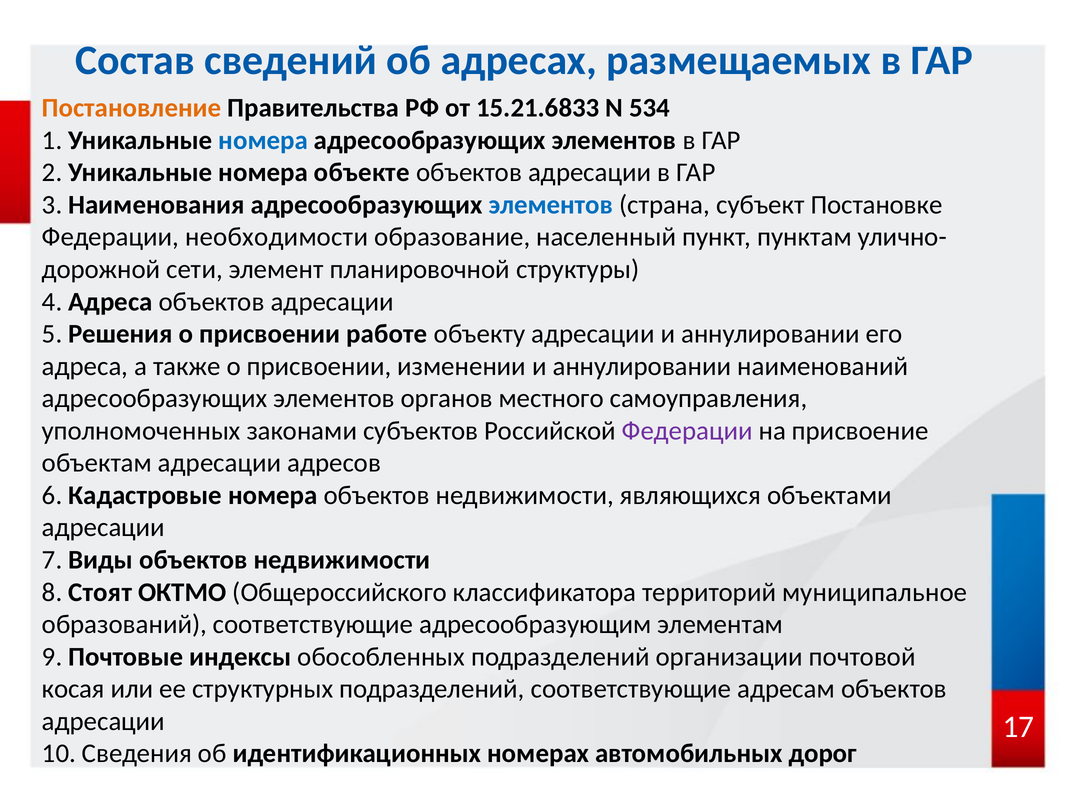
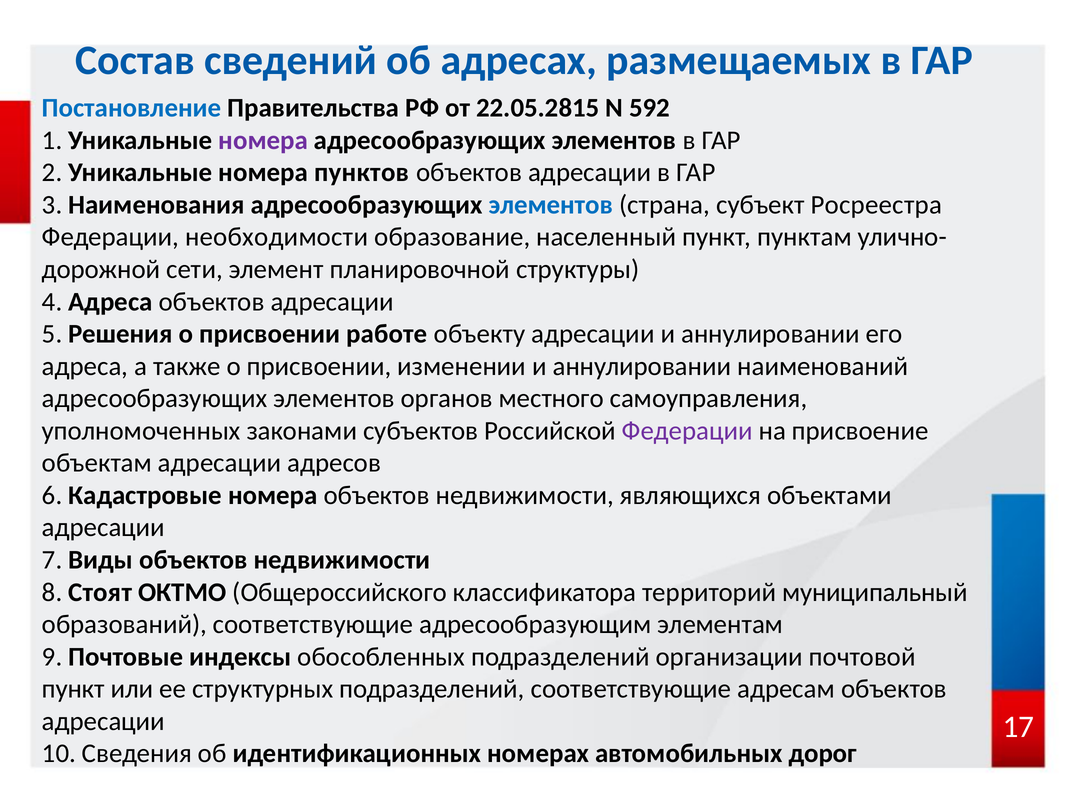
Постановление colour: orange -> blue (132, 108)
15.21.6833: 15.21.6833 -> 22.05.2815 (538, 108)
534: 534 -> 592 (650, 108)
номера colour: blue -> purple (263, 140)
объекте: объекте -> пунктов (362, 173)
Постановке: Постановке -> Росреестра (876, 205)
муниципальное: муниципальное -> муниципальный (875, 592)
косая: косая -> пункт (73, 689)
